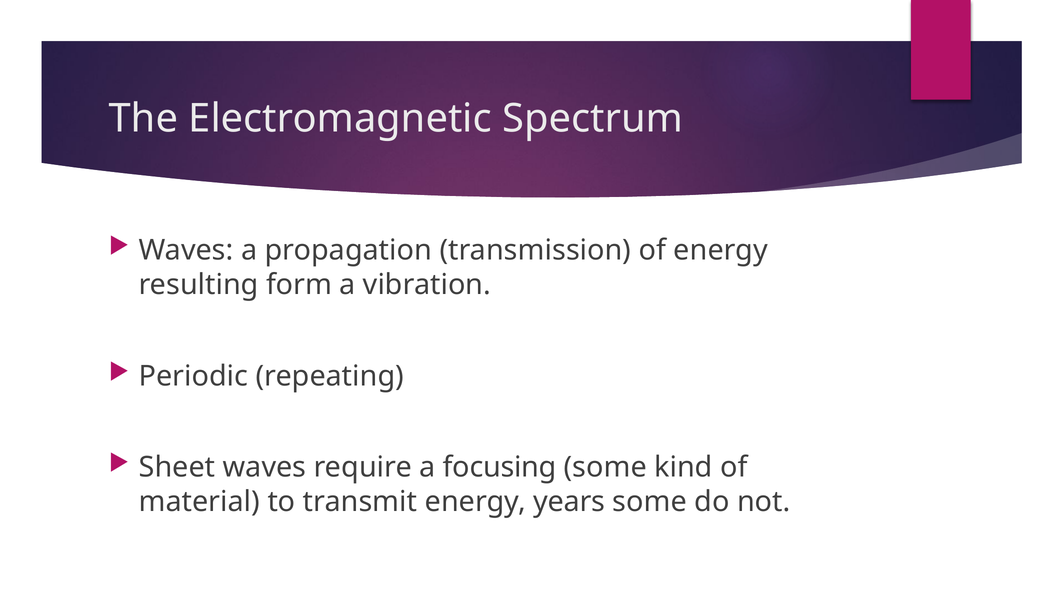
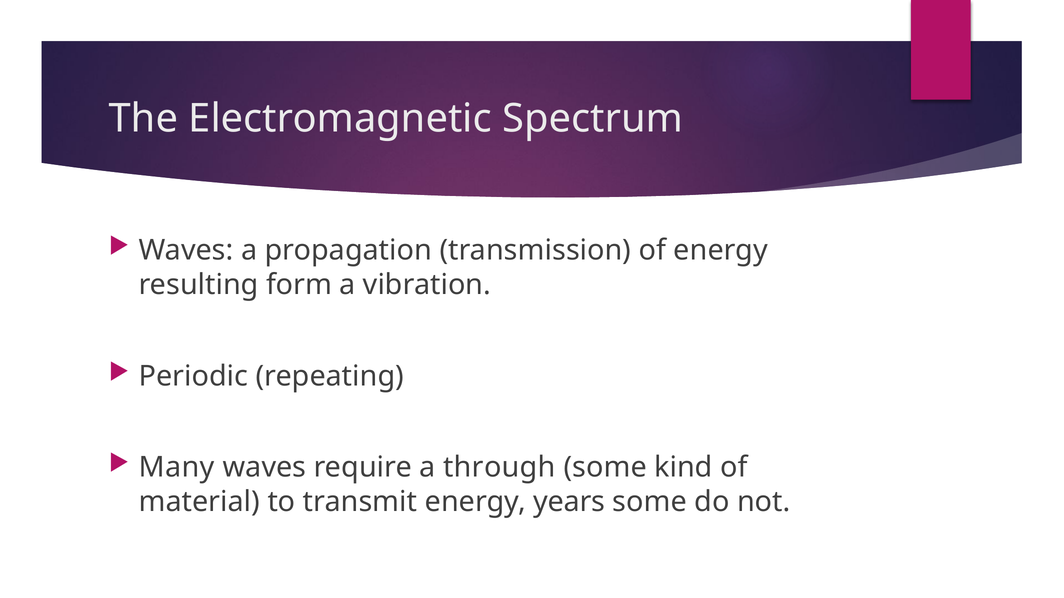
Sheet: Sheet -> Many (177, 468)
focusing: focusing -> through (499, 468)
